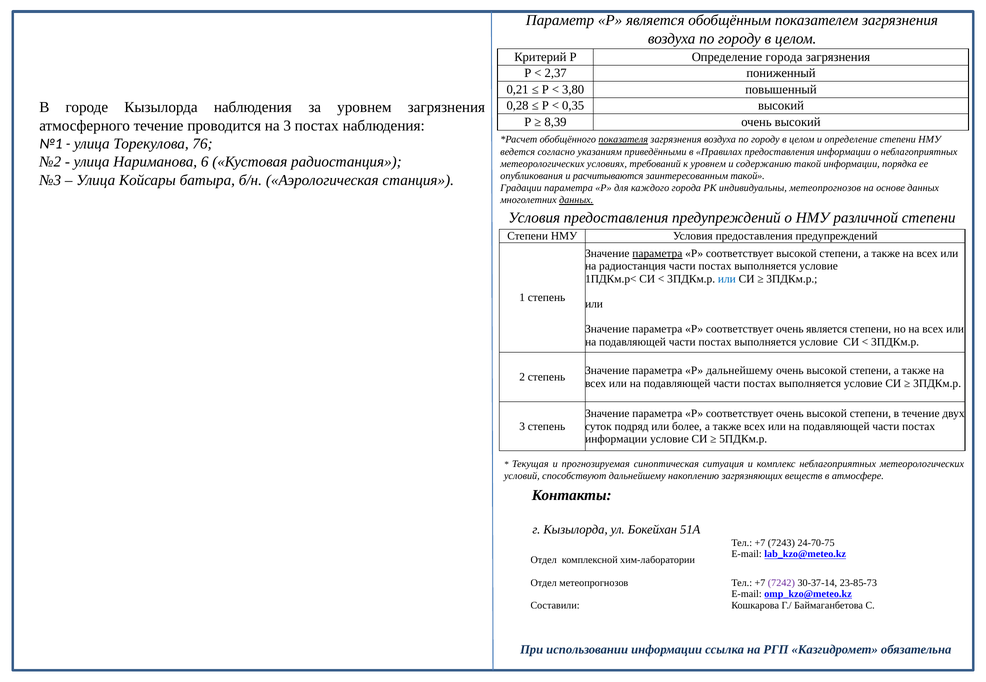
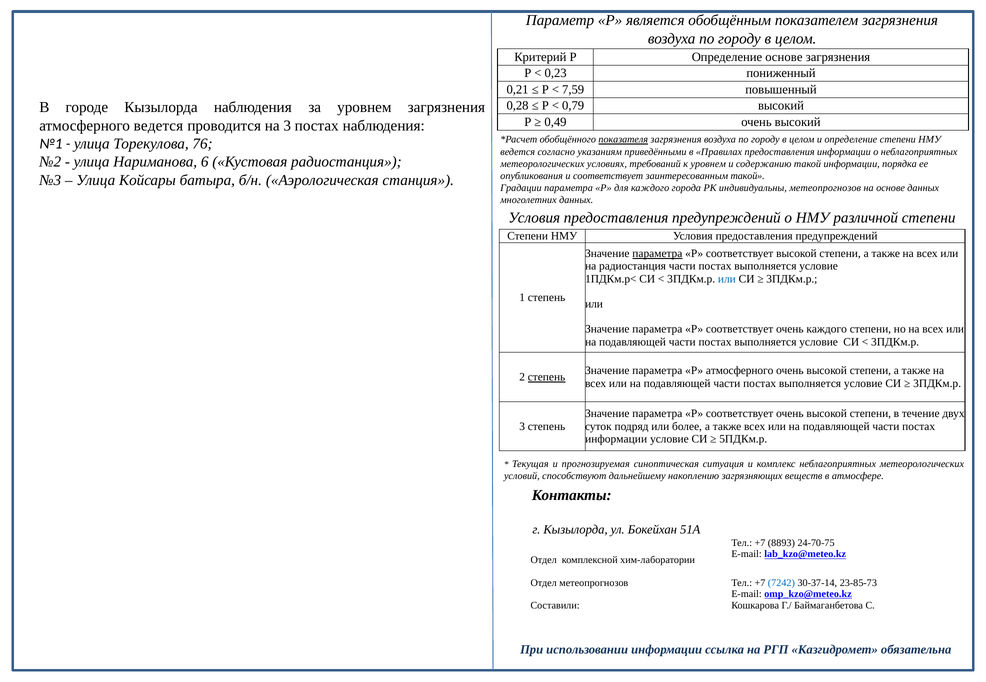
Определение города: города -> основе (784, 57)
2,37: 2,37 -> 0,23 (556, 73)
3,80: 3,80 -> 7,59 (573, 89)
0,35: 0,35 -> 0,79 (573, 106)
8,39: 8,39 -> 0,49 (555, 122)
атмосферного течение: течение -> ведется (158, 126)
и расчитываются: расчитываются -> соответствует (608, 176)
данных underline: present -> none (576, 200)
очень является: является -> каждого (827, 329)
Р дальнейшему: дальнейшему -> атмосферного (740, 371)
степень underline: none -> present (547, 377)
7243: 7243 -> 8893 (781, 543)
7242 colour: purple -> blue (781, 583)
